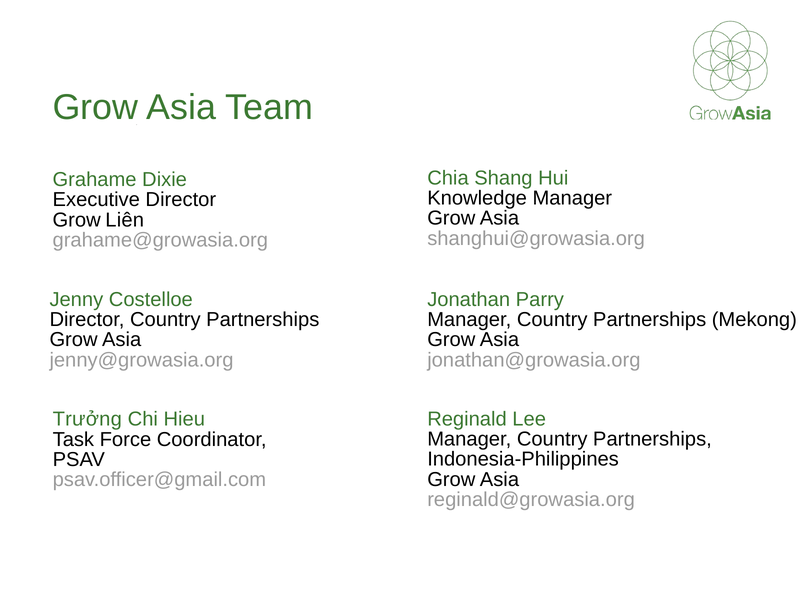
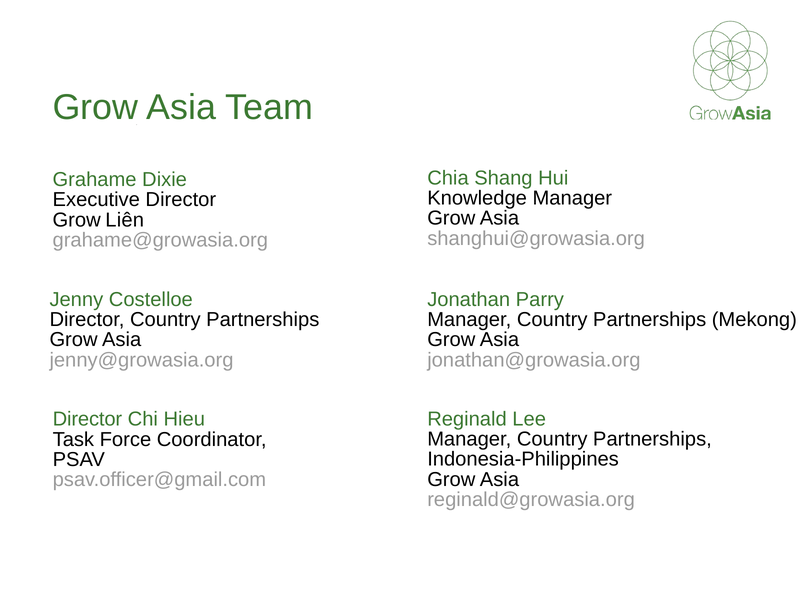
Trưởng: Trưởng -> Director (87, 419)
